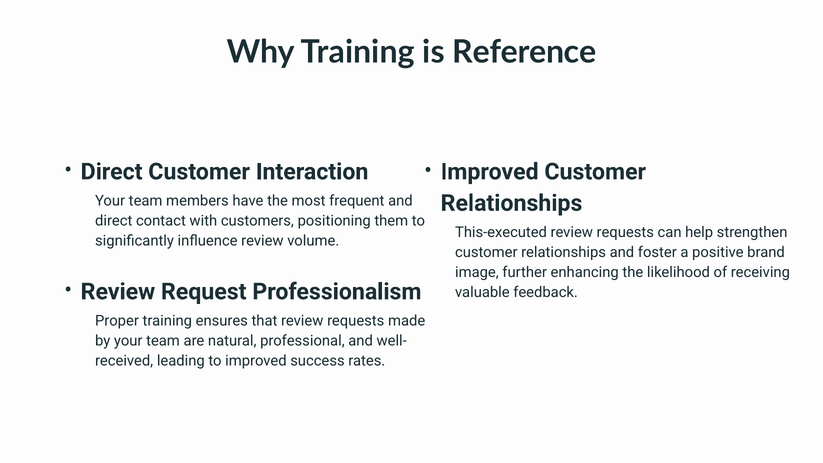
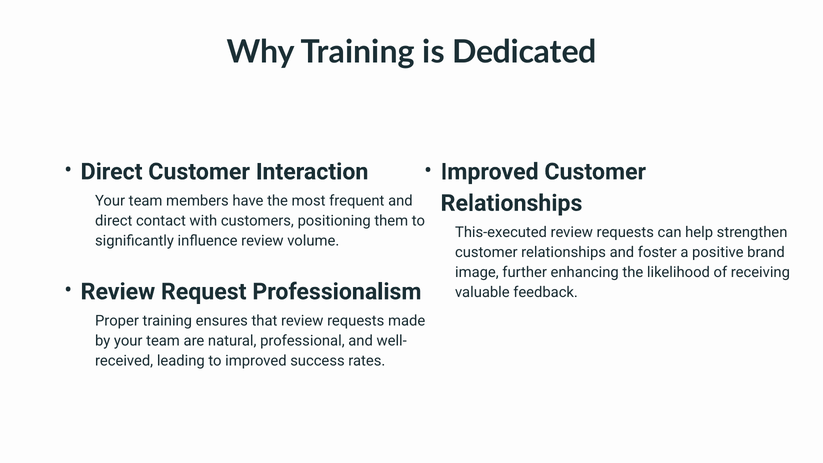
Reference: Reference -> Dedicated (524, 52)
